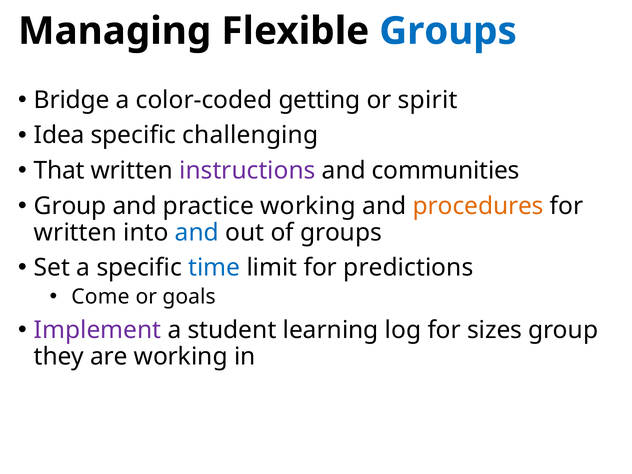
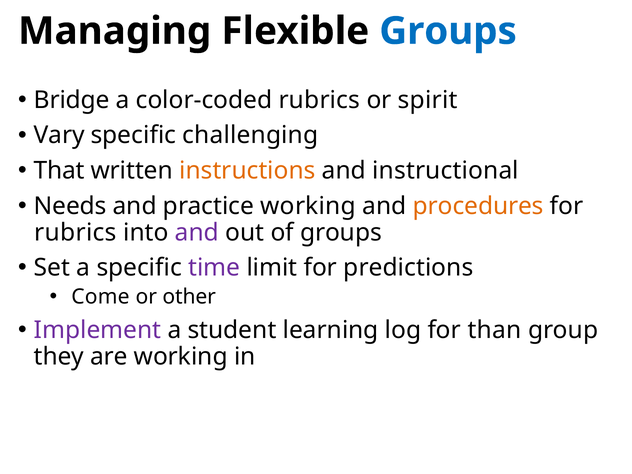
color-coded getting: getting -> rubrics (319, 100)
Idea: Idea -> Vary (59, 135)
instructions colour: purple -> orange (247, 171)
communities: communities -> instructional (446, 171)
Group: Group -> Needs (70, 206)
written: written -> rubrics (75, 232)
and colour: blue -> purple (197, 232)
time colour: blue -> purple (214, 268)
goals: goals -> other (189, 297)
sizes: sizes -> than (495, 330)
